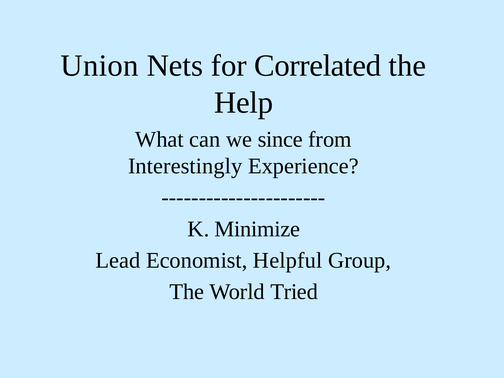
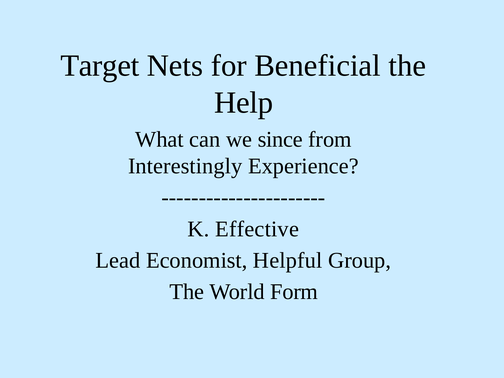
Union: Union -> Target (100, 66)
Correlated: Correlated -> Beneficial (318, 66)
Minimize: Minimize -> Effective (257, 229)
Tried: Tried -> Form (294, 292)
